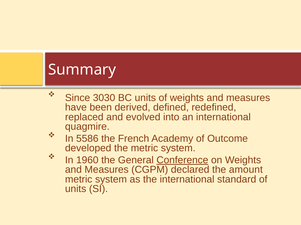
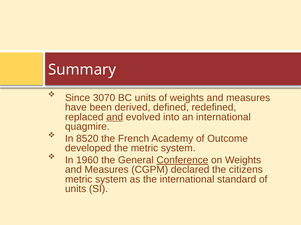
3030: 3030 -> 3070 (104, 98)
and underline: none -> present (115, 117)
5586: 5586 -> 8520 (87, 139)
amount: amount -> citizens (246, 170)
